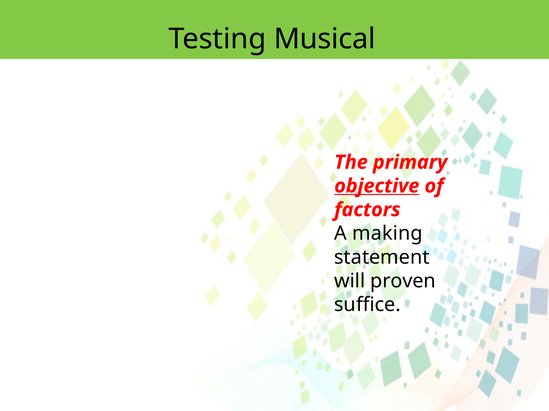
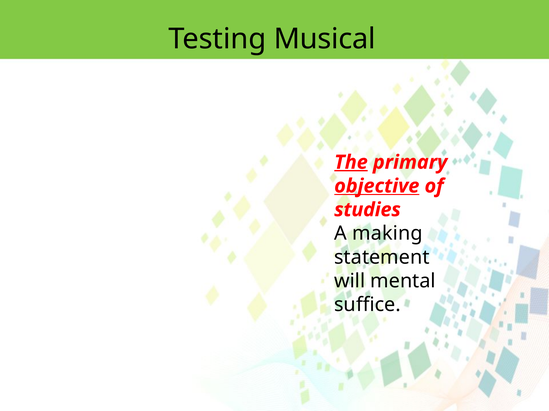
The underline: none -> present (351, 163)
factors: factors -> studies (368, 210)
proven: proven -> mental (403, 281)
